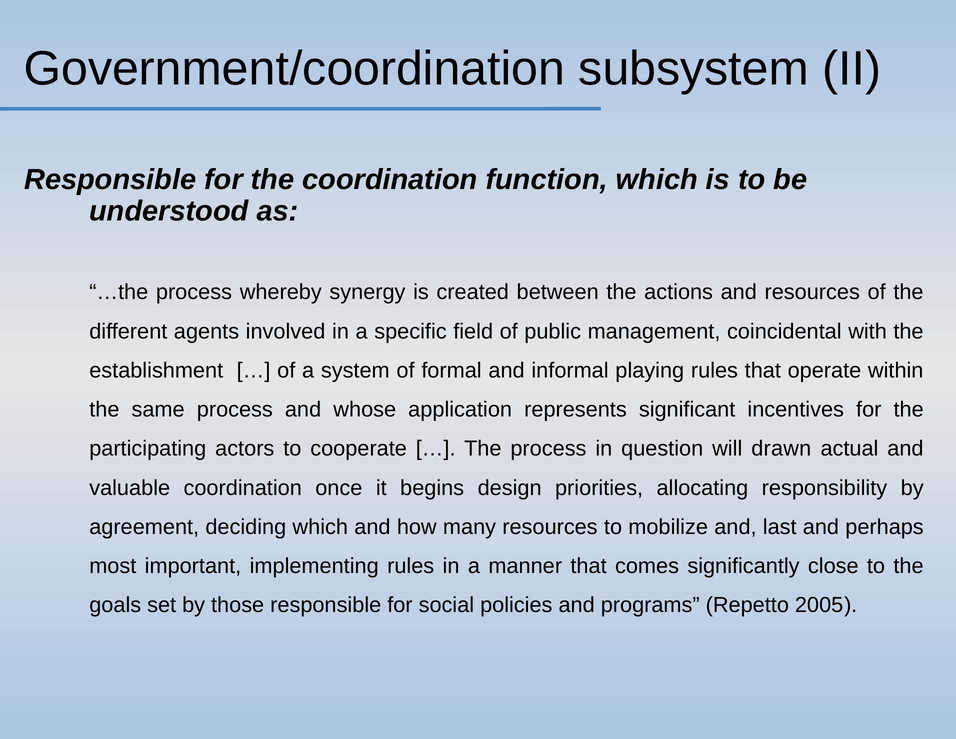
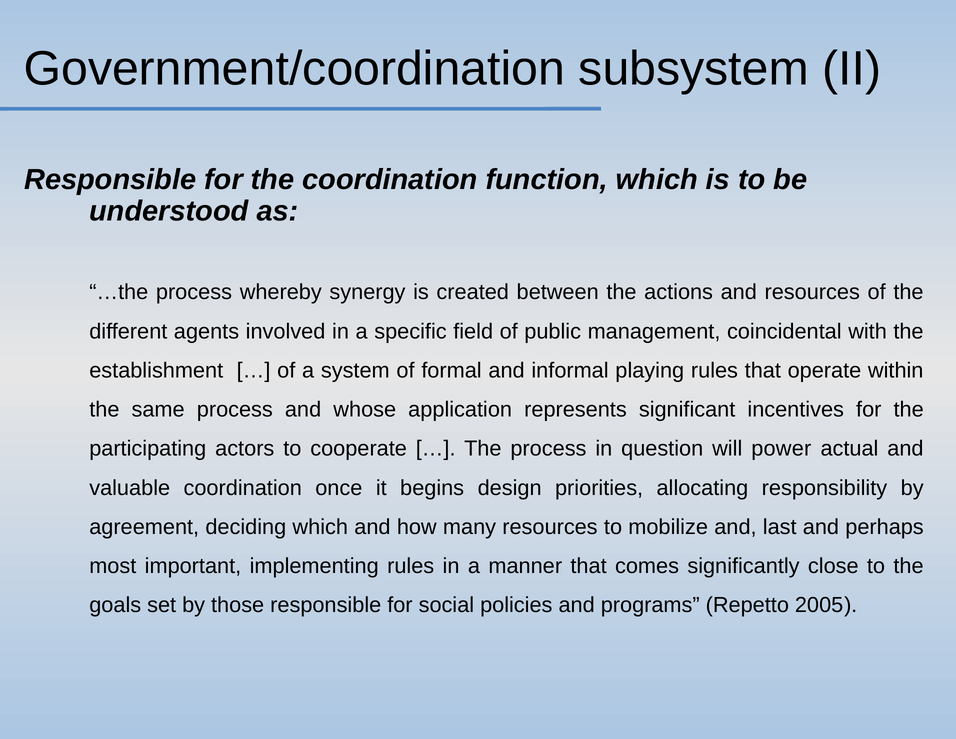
drawn: drawn -> power (781, 449)
